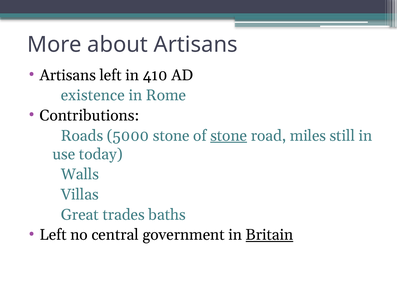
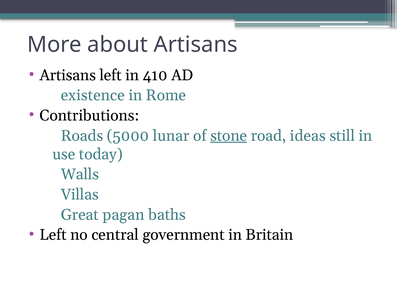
5000 stone: stone -> lunar (171, 136)
miles: miles -> ideas (308, 136)
trades: trades -> pagan (124, 215)
Britain underline: present -> none (270, 235)
